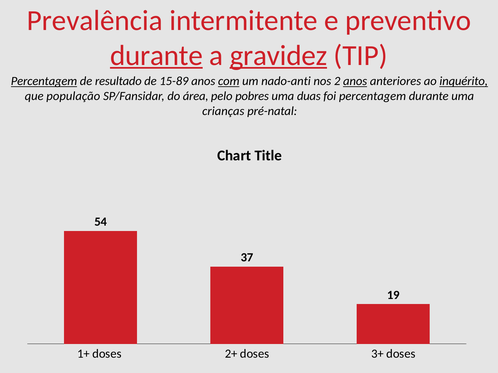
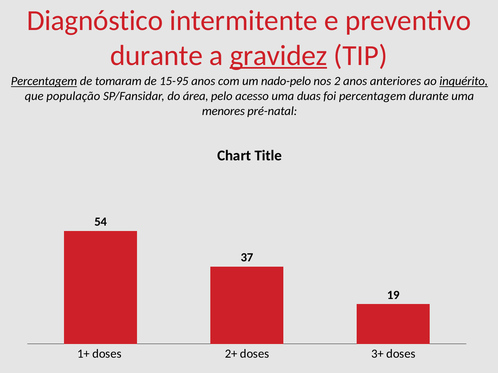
Prevalência: Prevalência -> Diagnóstico (95, 21)
durante underline: present -> none (156, 56)
resultado: resultado -> tomaram (118, 81)
15-89: 15-89 -> 15-95 (174, 81)
com underline: present -> none (229, 81)
nado-anti: nado-anti -> nado-pelo (286, 81)
anos underline: present -> none (355, 81)
pobres: pobres -> acesso (252, 96)
crianças: crianças -> menores (223, 111)
